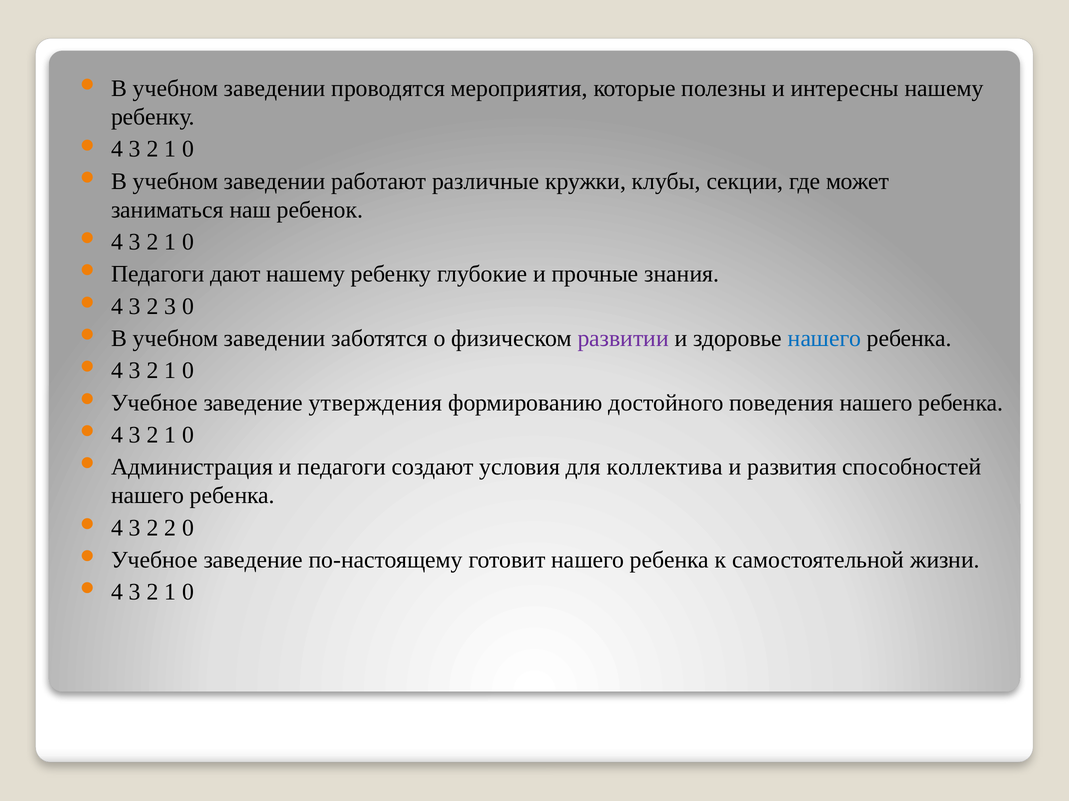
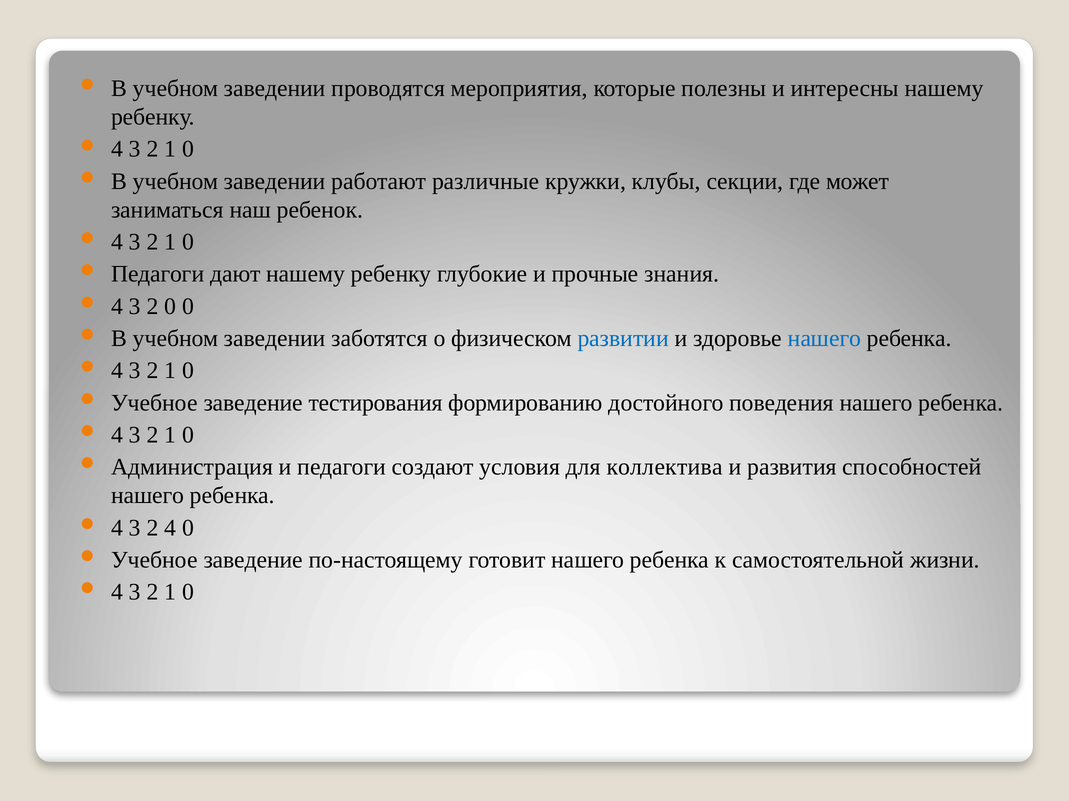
2 3: 3 -> 0 (170, 307)
развитии colour: purple -> blue (623, 339)
утверждения: утверждения -> тестирования (376, 403)
2 2: 2 -> 4 (170, 528)
